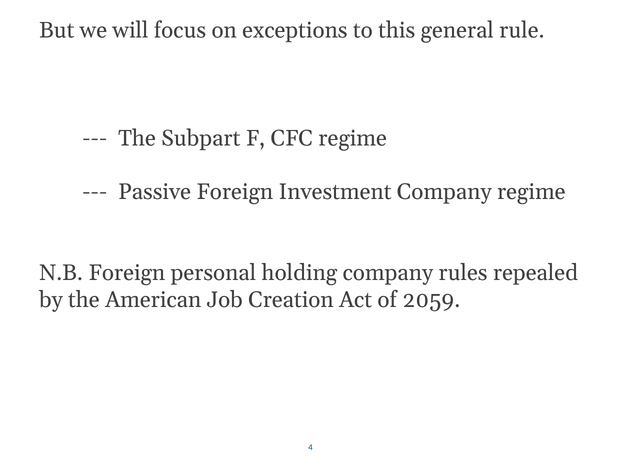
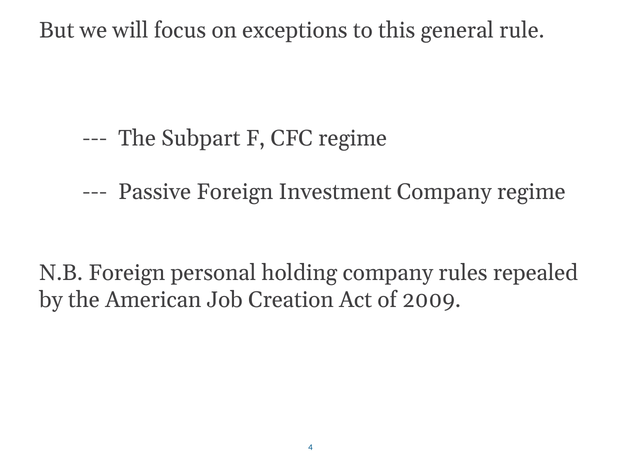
2059: 2059 -> 2009 (432, 299)
